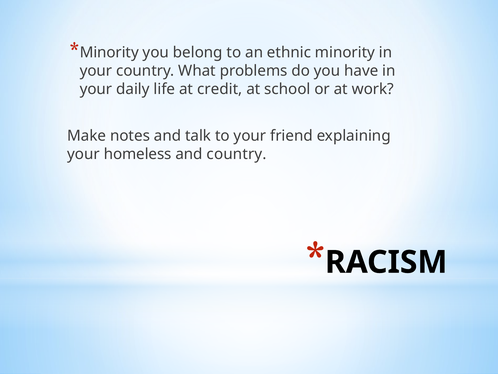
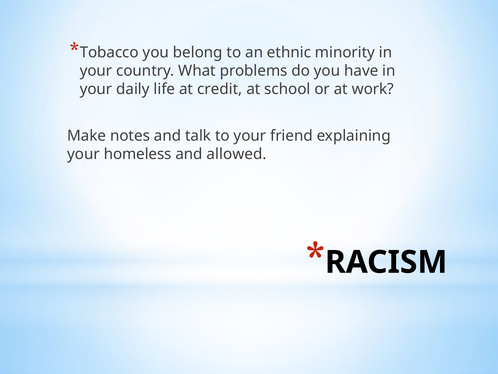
Minority: Minority -> Tobacco (109, 53)
and country: country -> allowed (237, 154)
